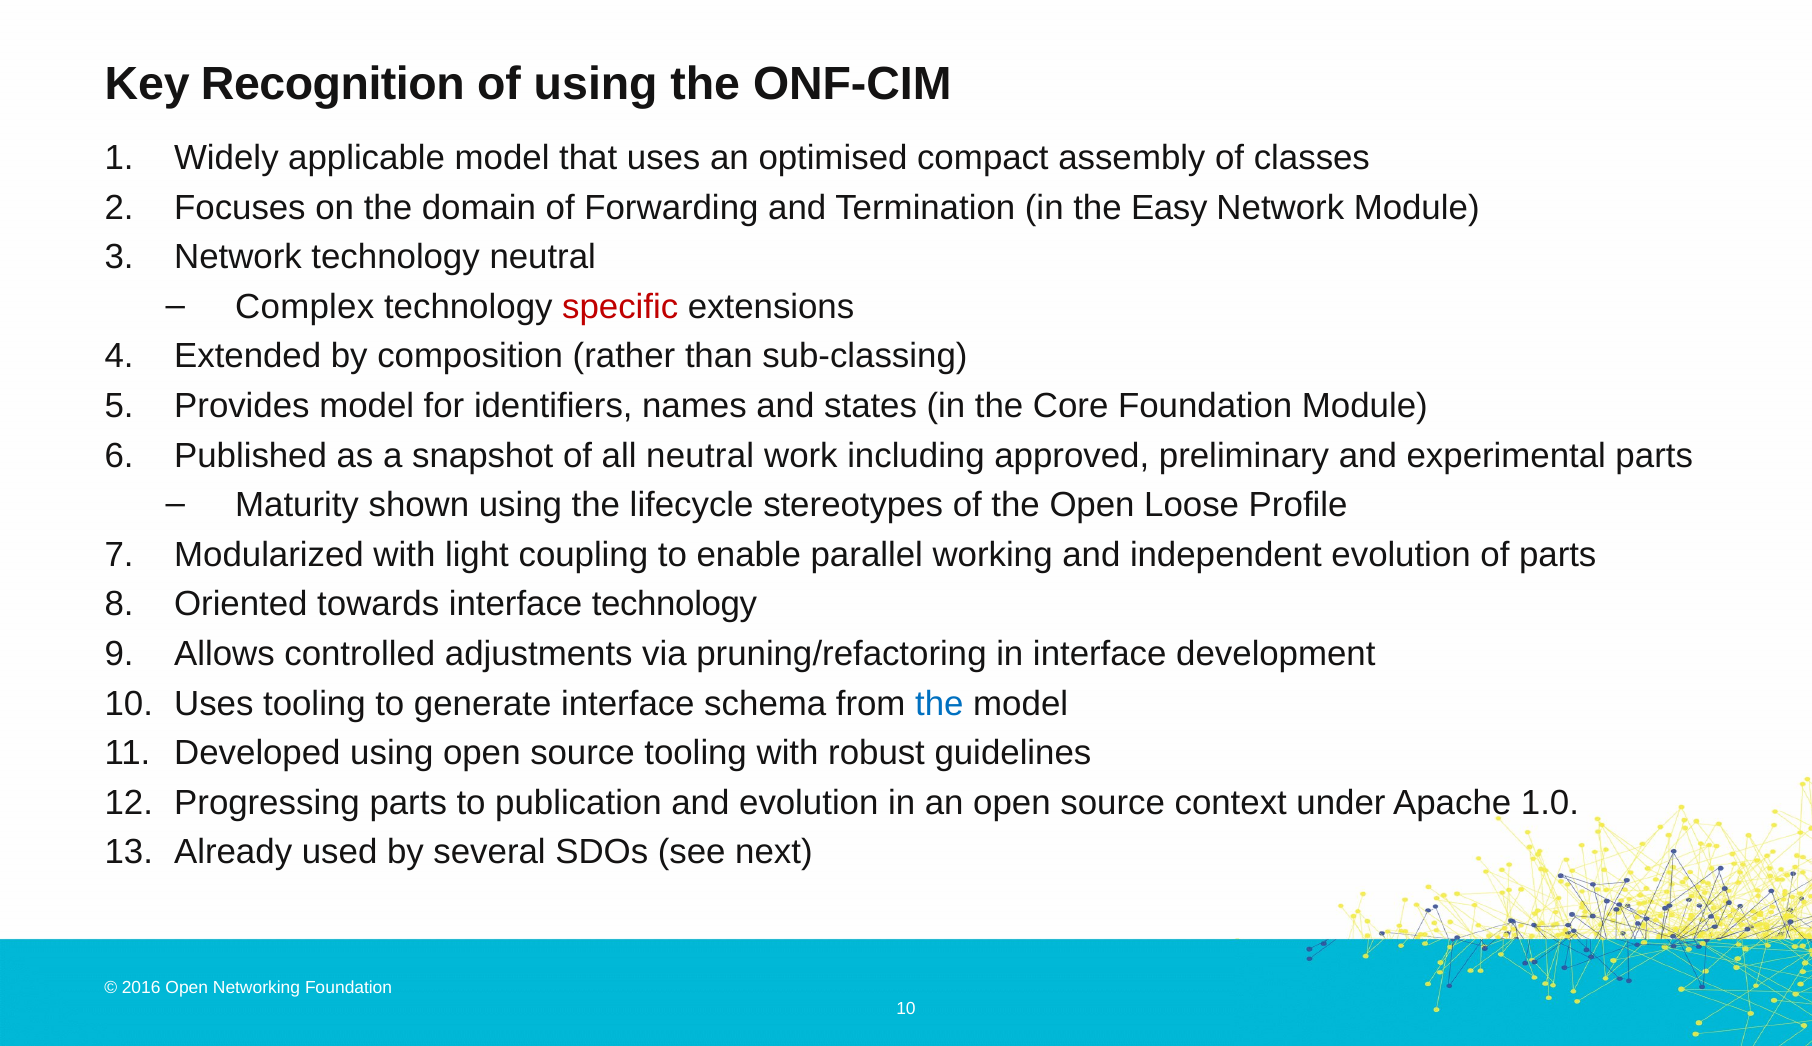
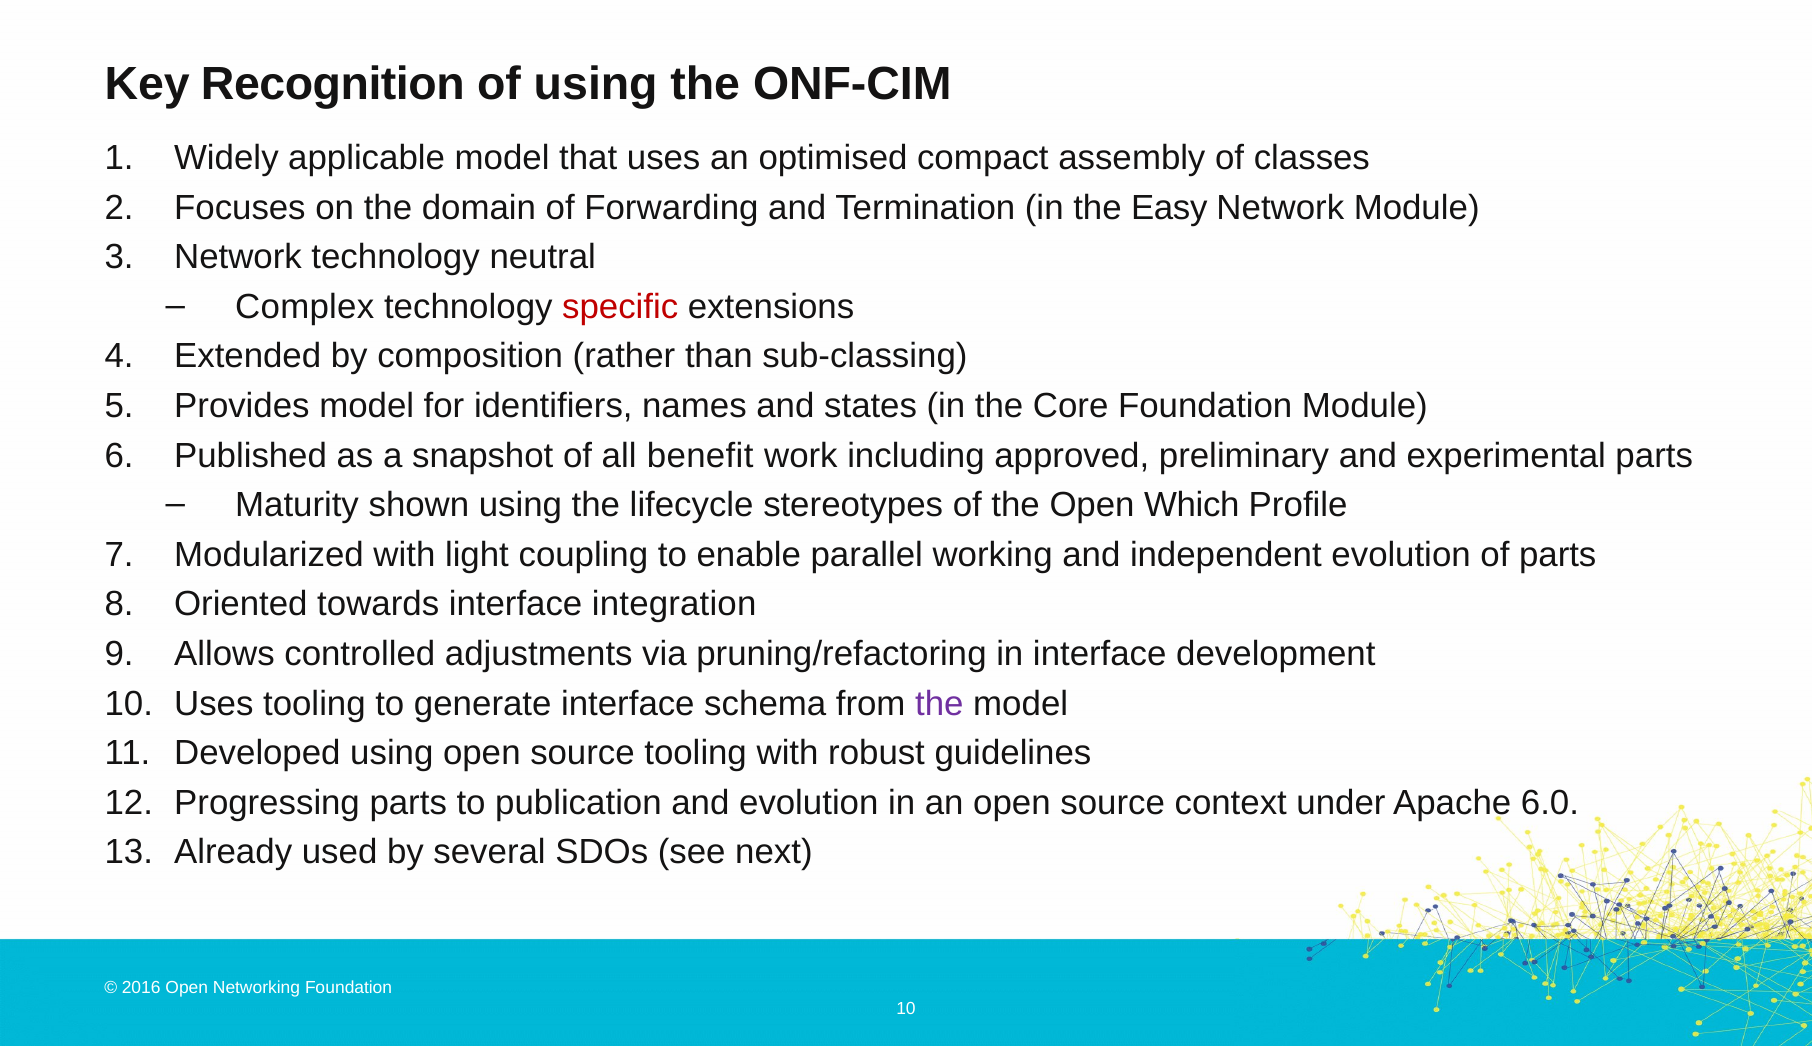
all neutral: neutral -> benefit (700, 455)
Loose: Loose -> Which (1192, 505)
interface technology: technology -> integration (674, 604)
the colour: blue -> purple (939, 703)
1.0: 1.0 -> 6.0 (1550, 802)
